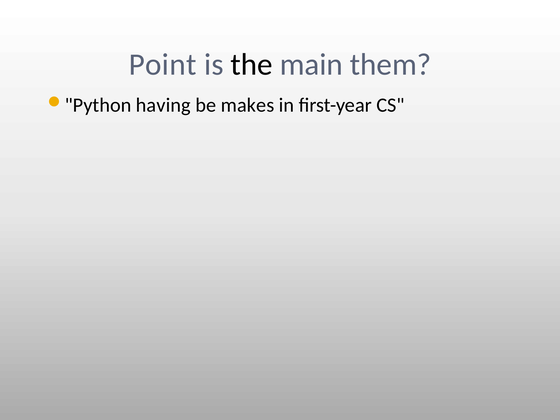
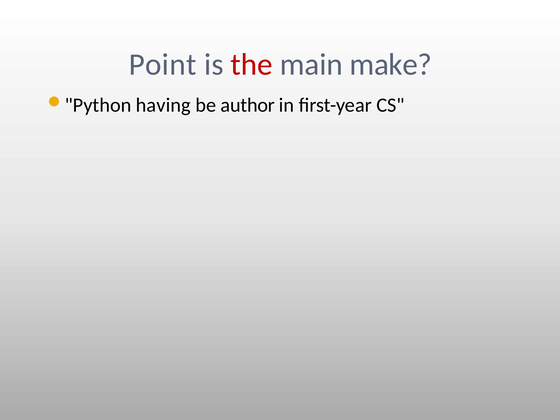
the colour: black -> red (252, 65)
them: them -> make (391, 65)
makes: makes -> author (248, 105)
